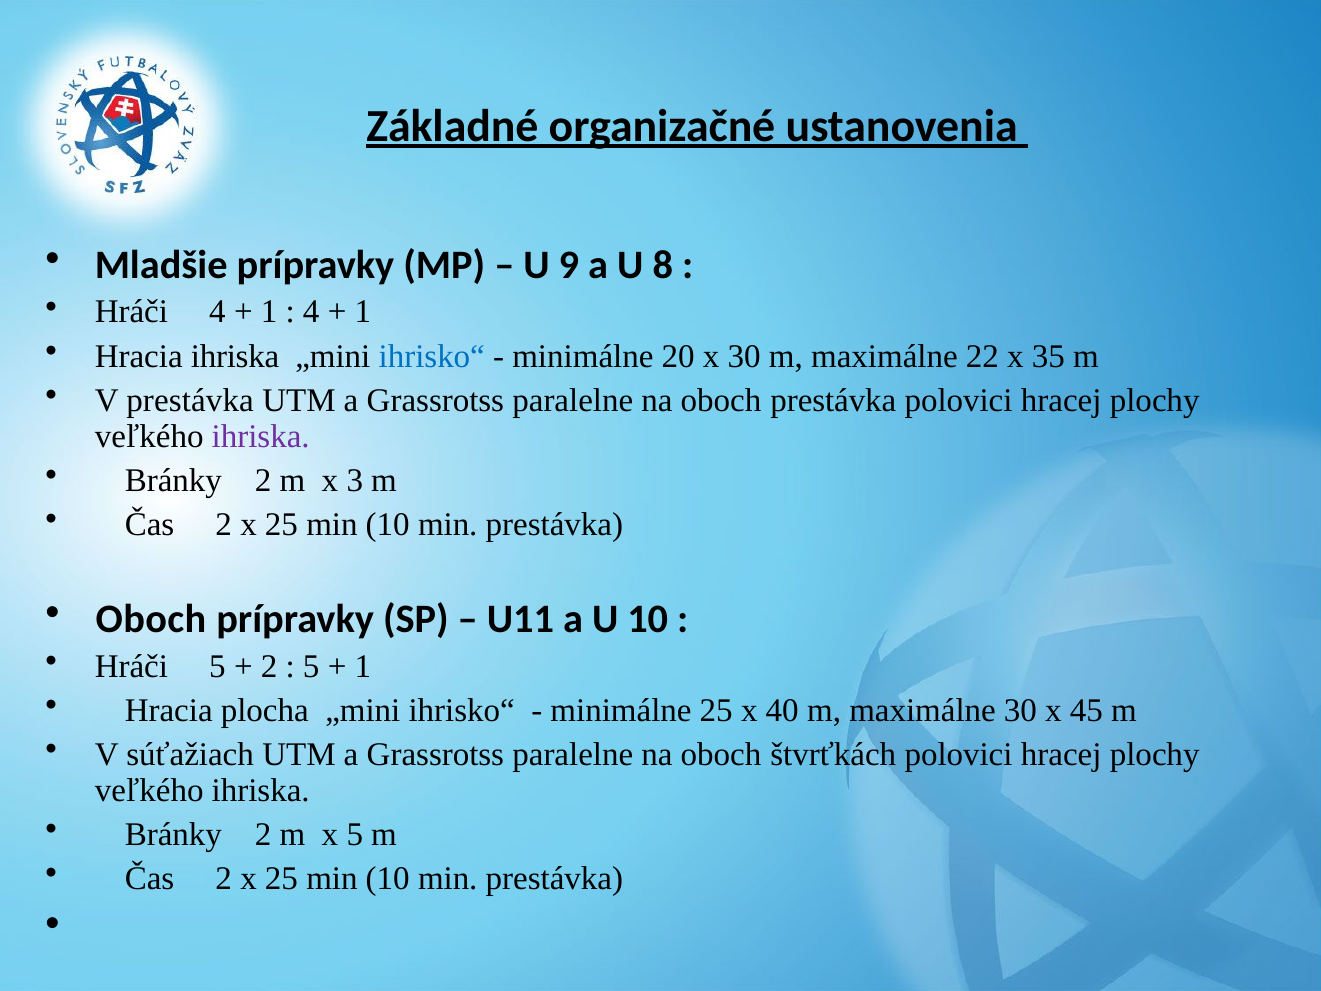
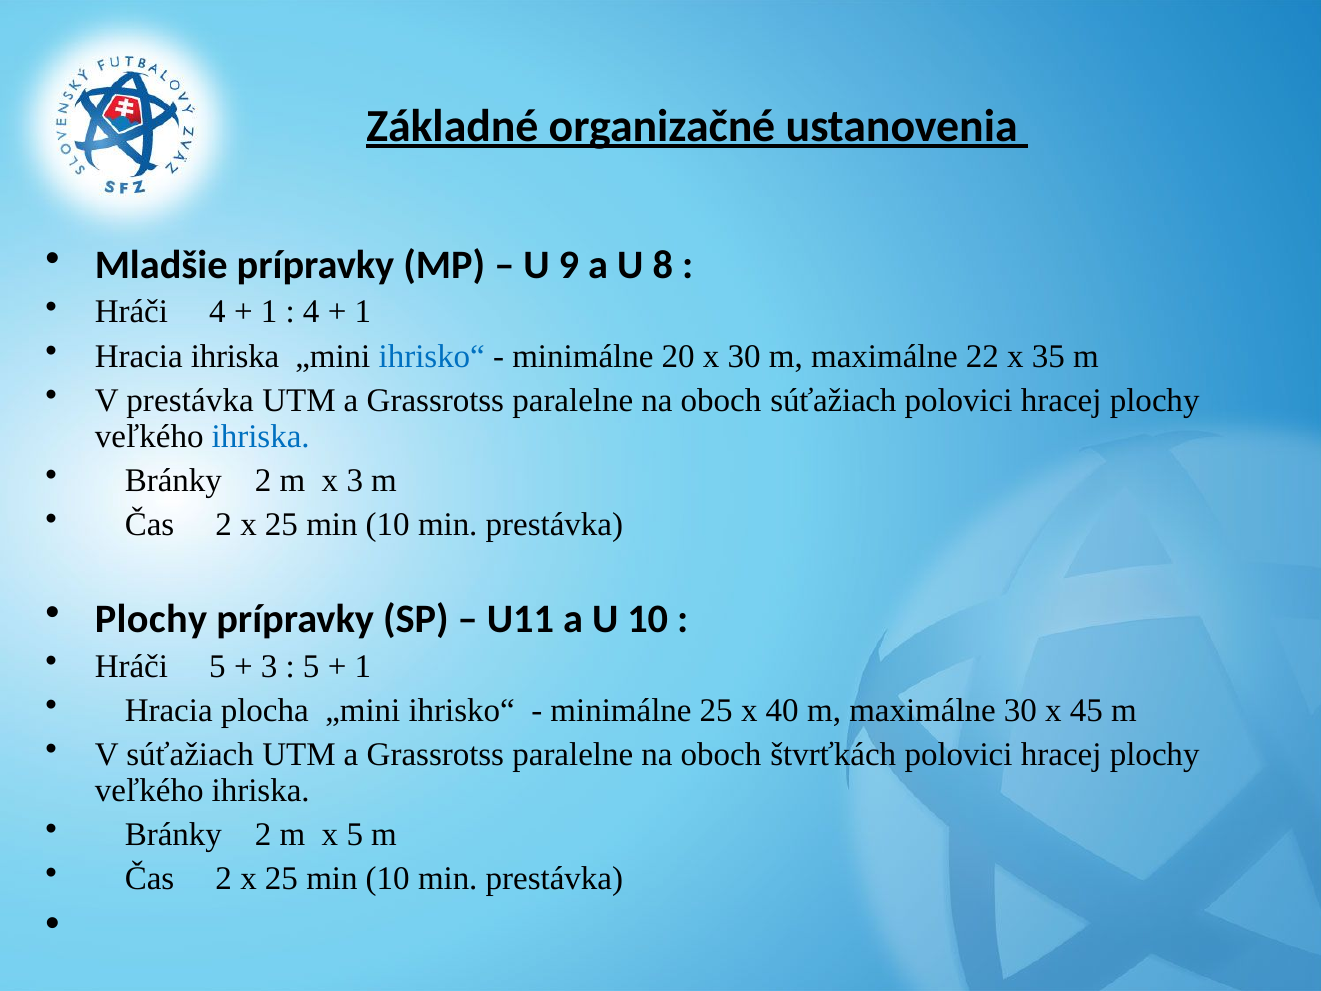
oboch prestávka: prestávka -> súťažiach (833, 400)
ihriska colour: purple -> blue (261, 436)
Oboch: Oboch -> Plochy (151, 619)
2: 2 -> 3 (269, 666)
